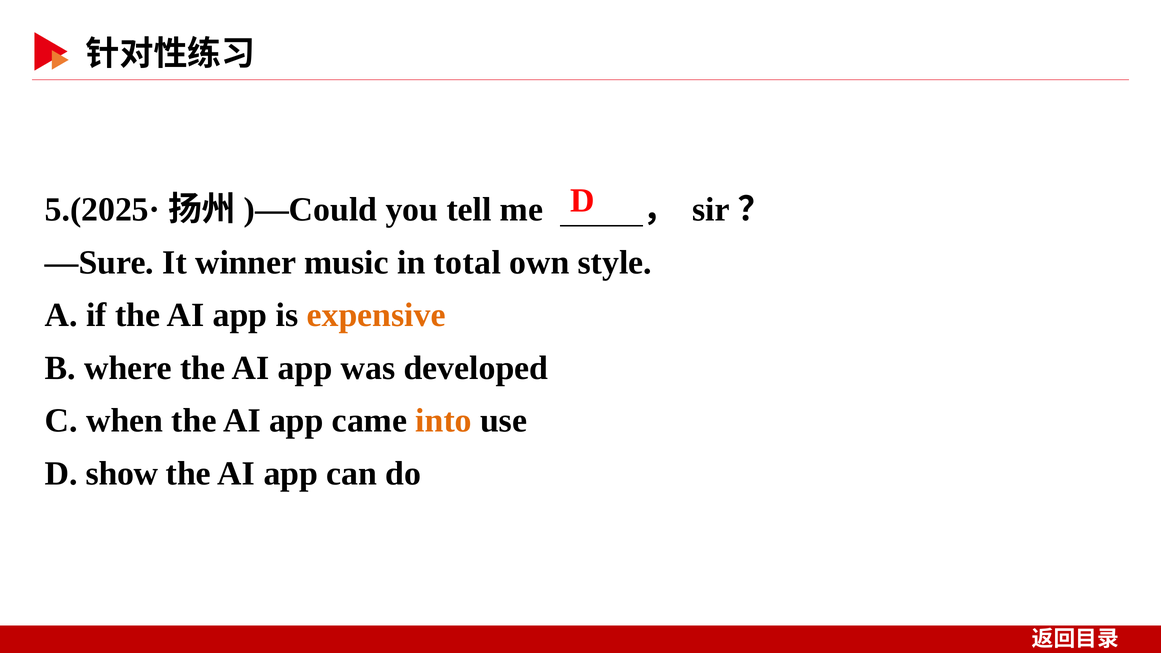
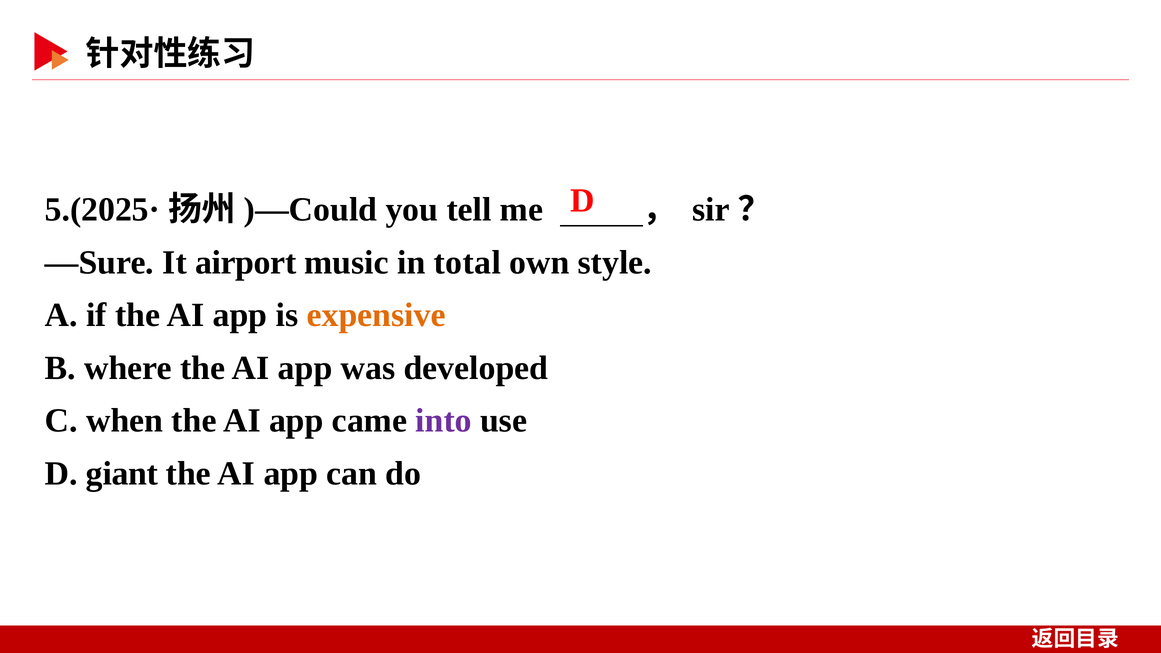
winner: winner -> airport (246, 262)
into colour: orange -> purple (444, 421)
show: show -> giant (122, 474)
